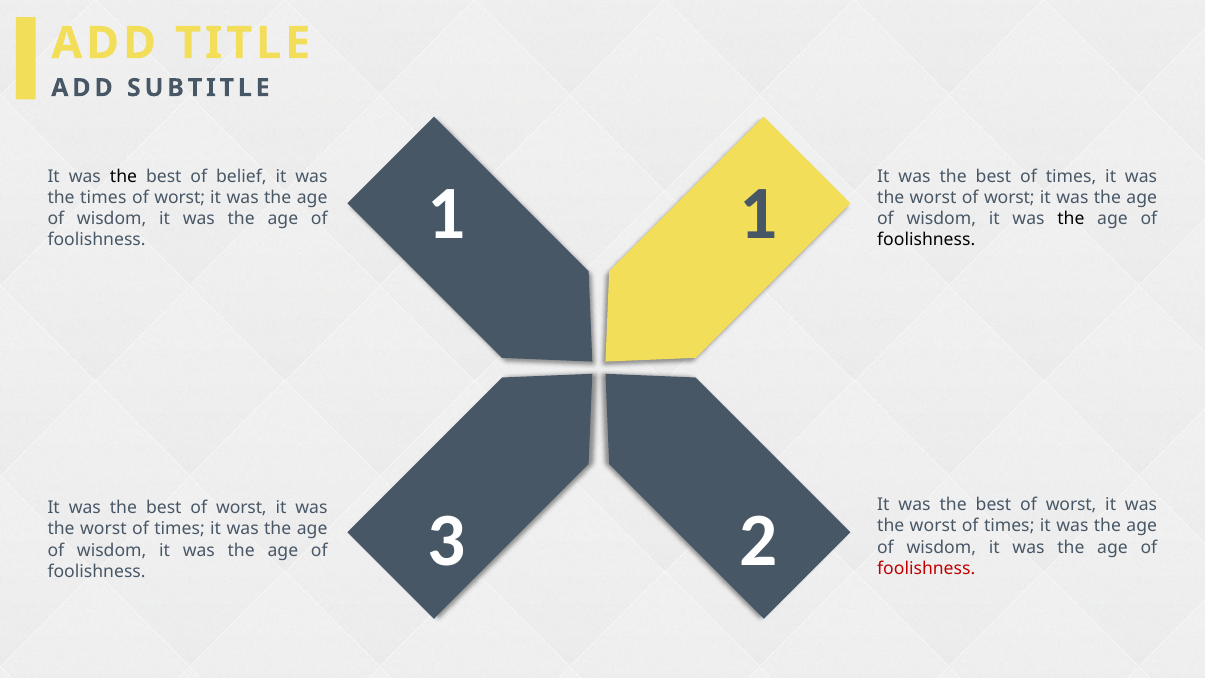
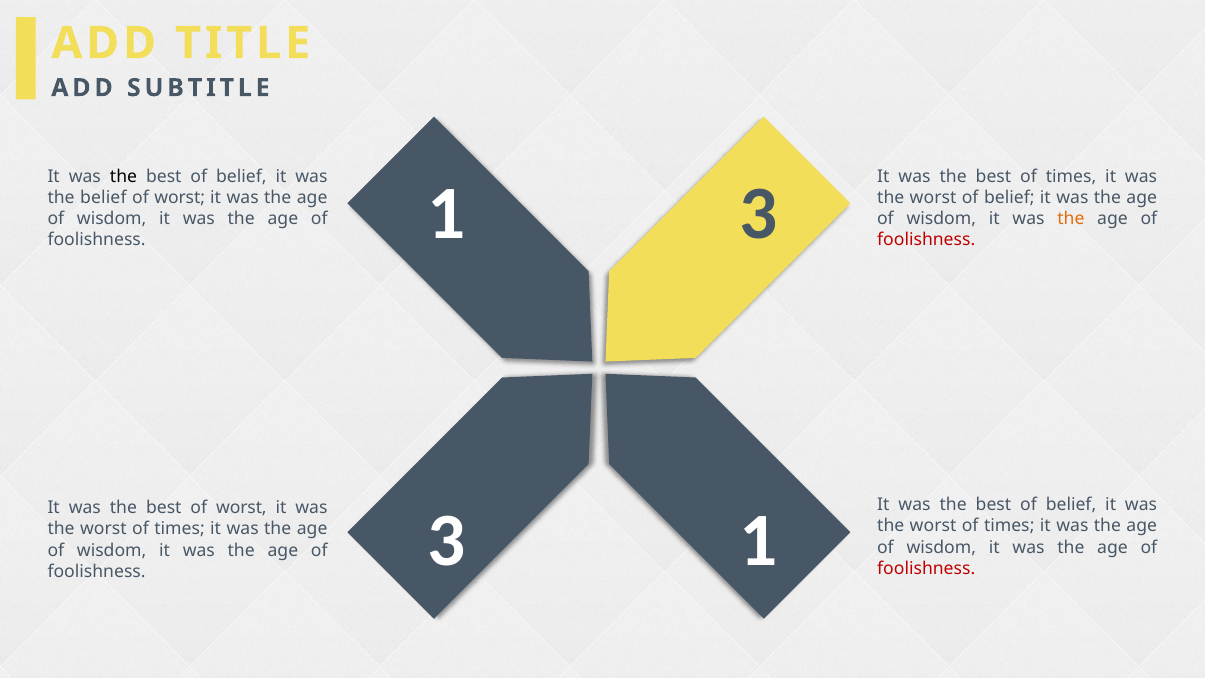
1 1: 1 -> 3 (759, 214)
the times: times -> belief (103, 197)
worst of worst: worst -> belief (1009, 197)
the colour: black -> orange (1071, 218)
foolishness colour: black -> red (926, 239)
worst: worst -> belief (1071, 505)
3 2: 2 -> 1 (759, 540)
